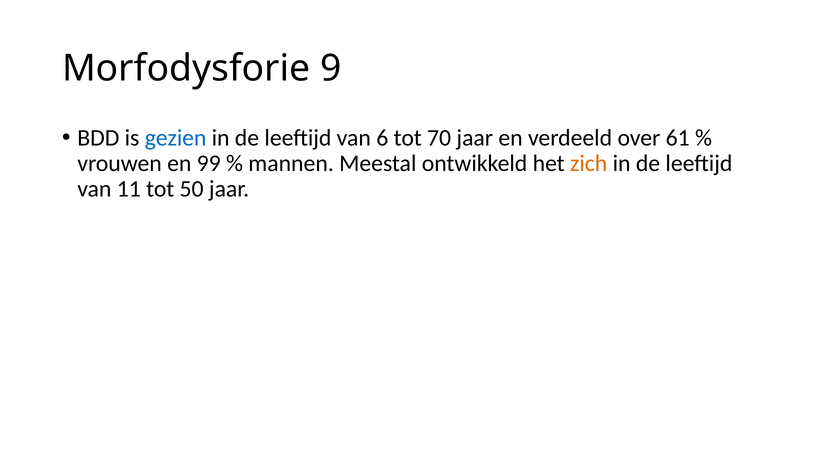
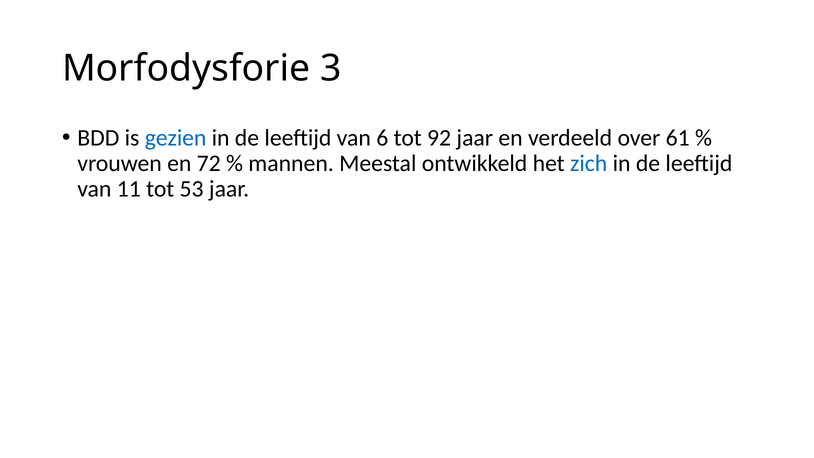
9: 9 -> 3 (331, 68)
70: 70 -> 92 (439, 138)
99: 99 -> 72 (209, 163)
zich colour: orange -> blue (589, 163)
50: 50 -> 53 (192, 189)
